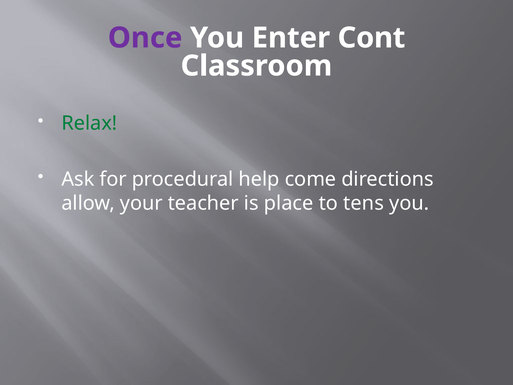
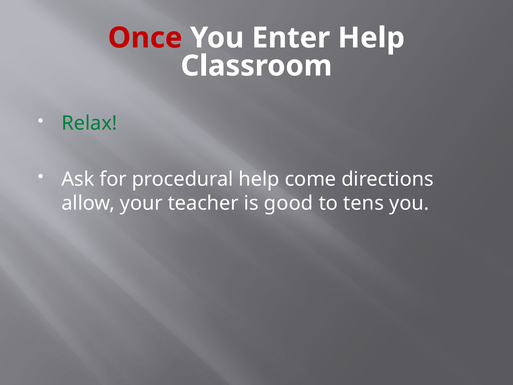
Once colour: purple -> red (145, 38)
Enter Cont: Cont -> Help (371, 38)
place: place -> good (289, 203)
